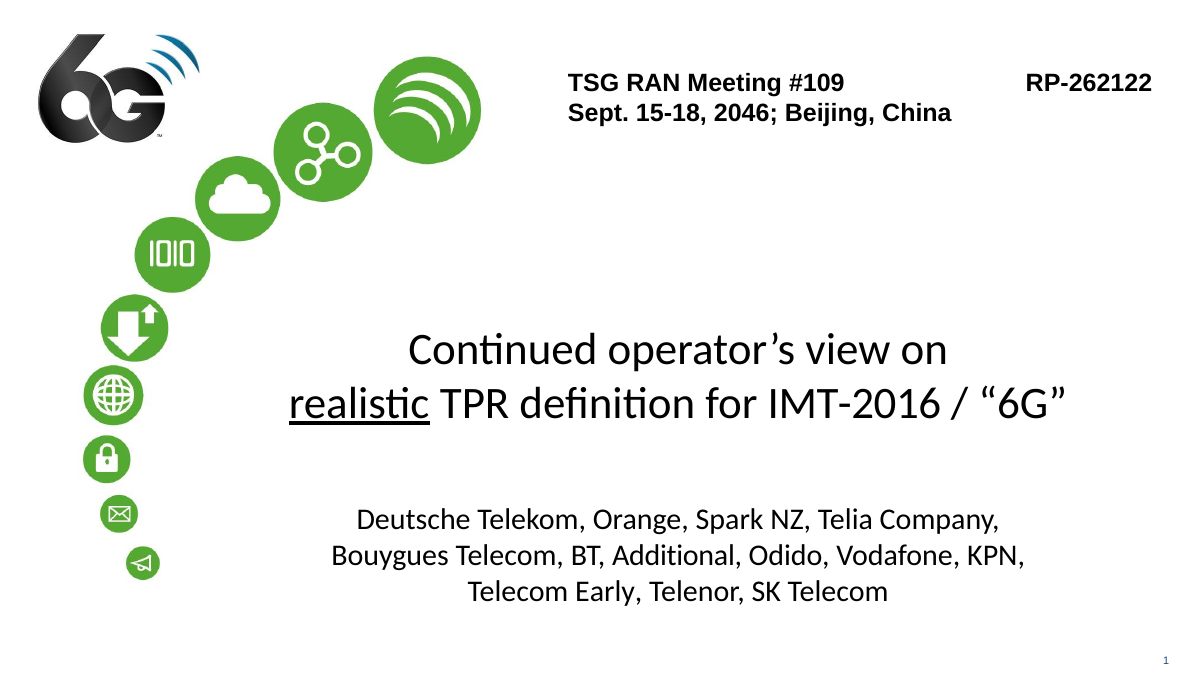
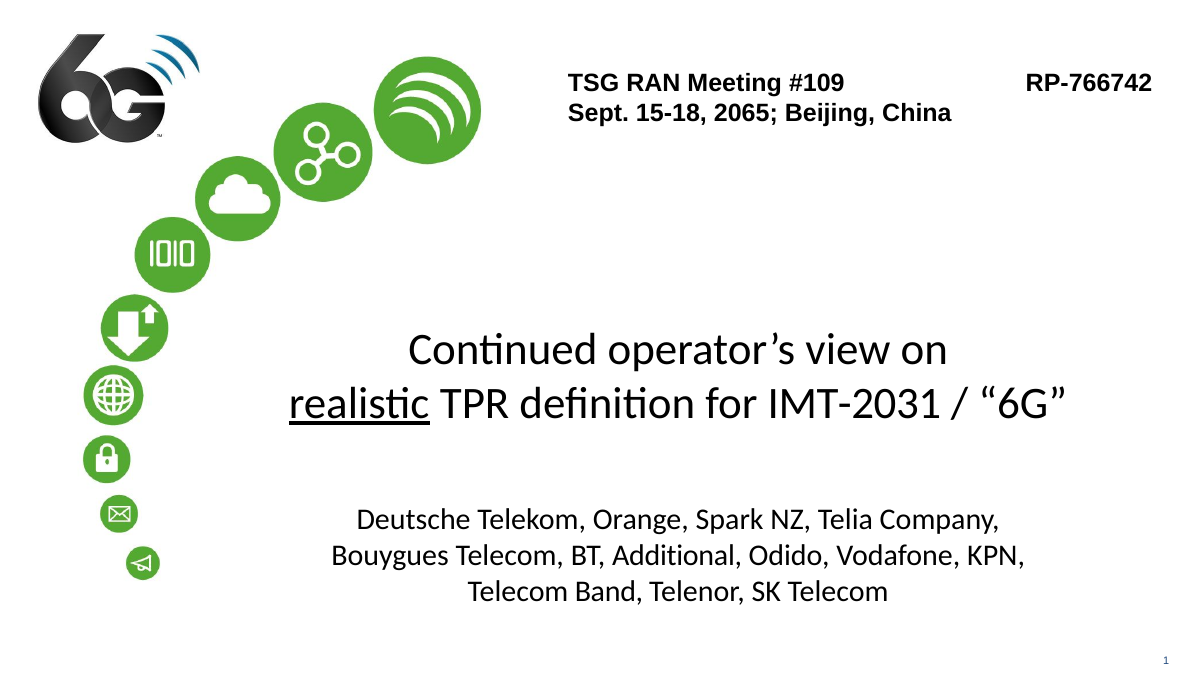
RP-262122: RP-262122 -> RP-766742 (1089, 83)
2046: 2046 -> 2065 (746, 113)
IMT-2016: IMT-2016 -> IMT-2031 (854, 404)
Early: Early -> Band (609, 591)
